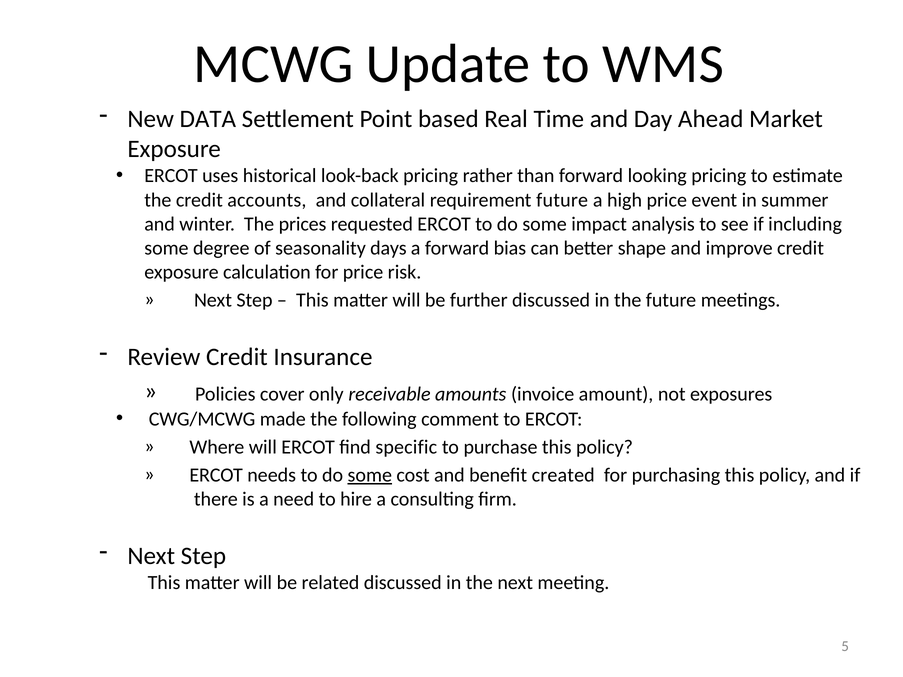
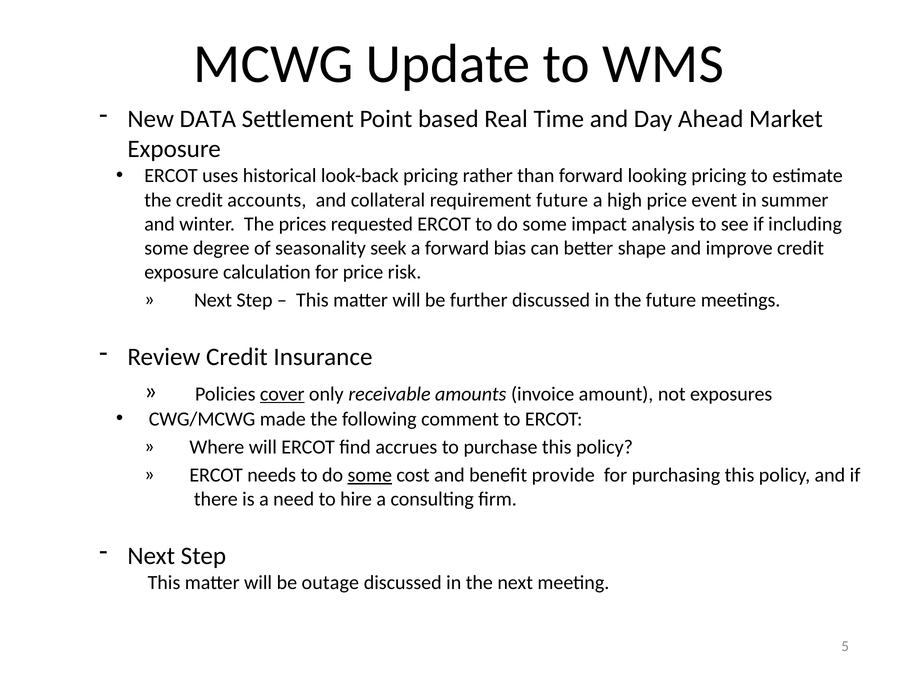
days: days -> seek (388, 248)
cover underline: none -> present (282, 394)
specific: specific -> accrues (406, 447)
created: created -> provide (563, 475)
related: related -> outage (330, 583)
